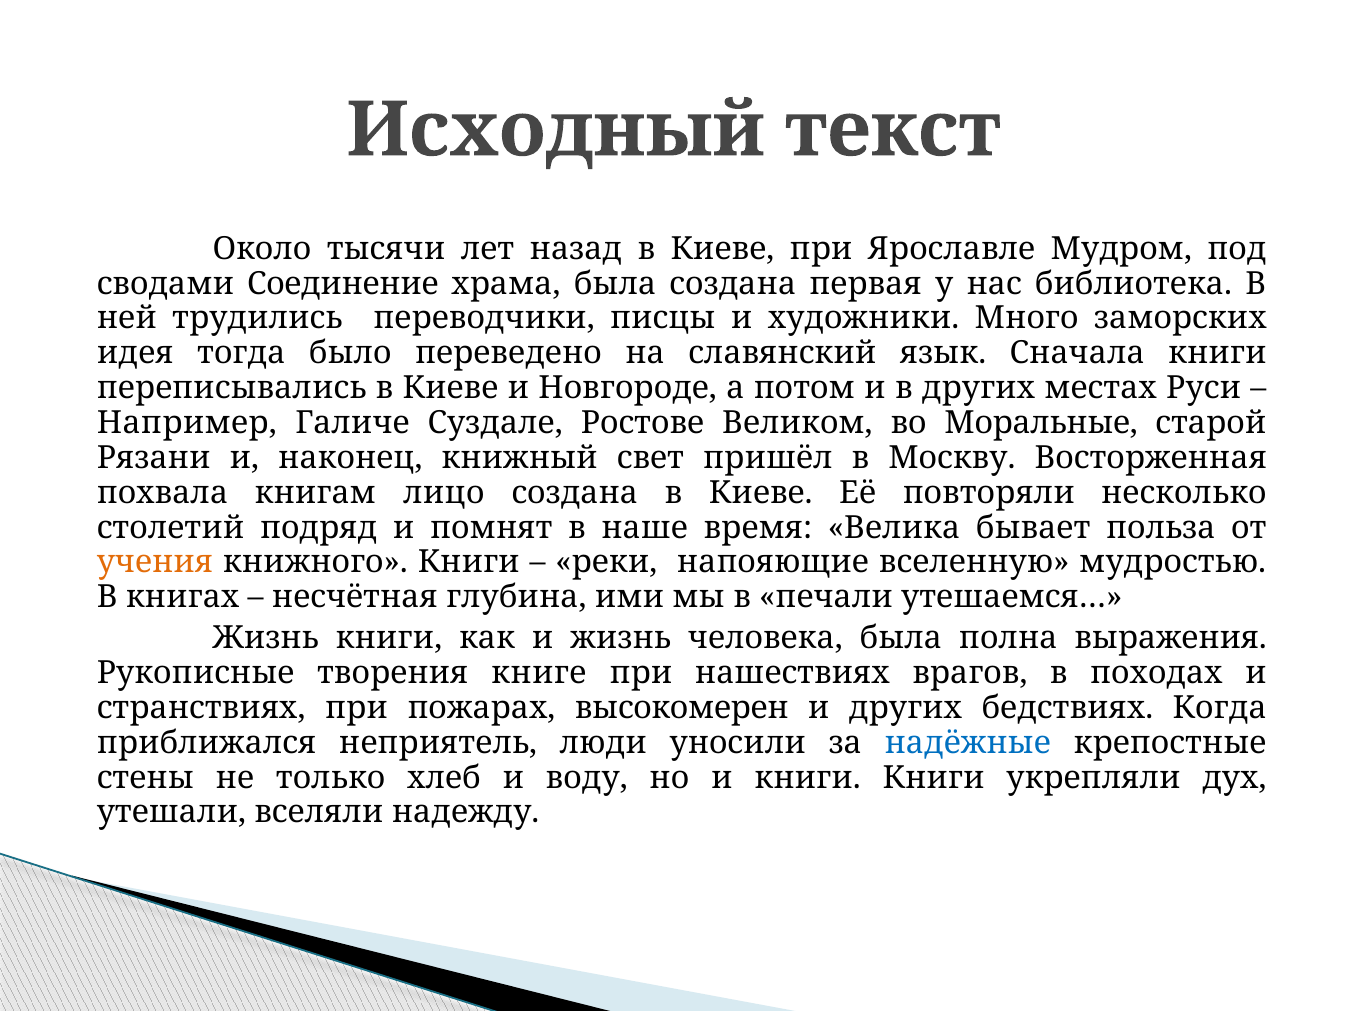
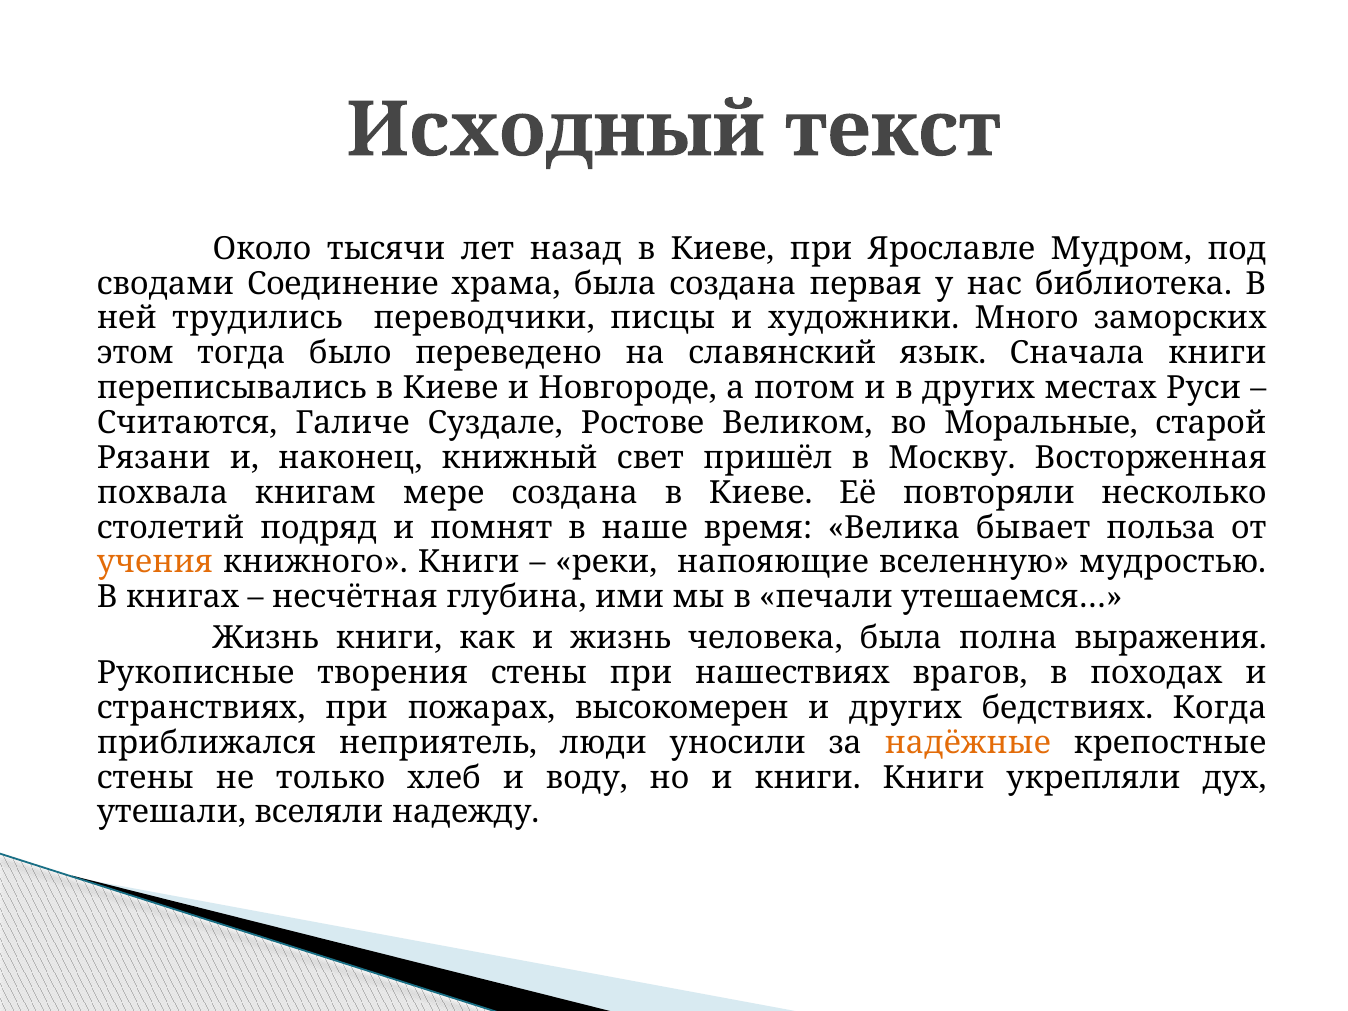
идея: идея -> этом (135, 353)
Например: Например -> Считаются (187, 423)
лицо: лицо -> мере (444, 493)
творения книге: книге -> стены (539, 673)
надёжные colour: blue -> orange (968, 743)
